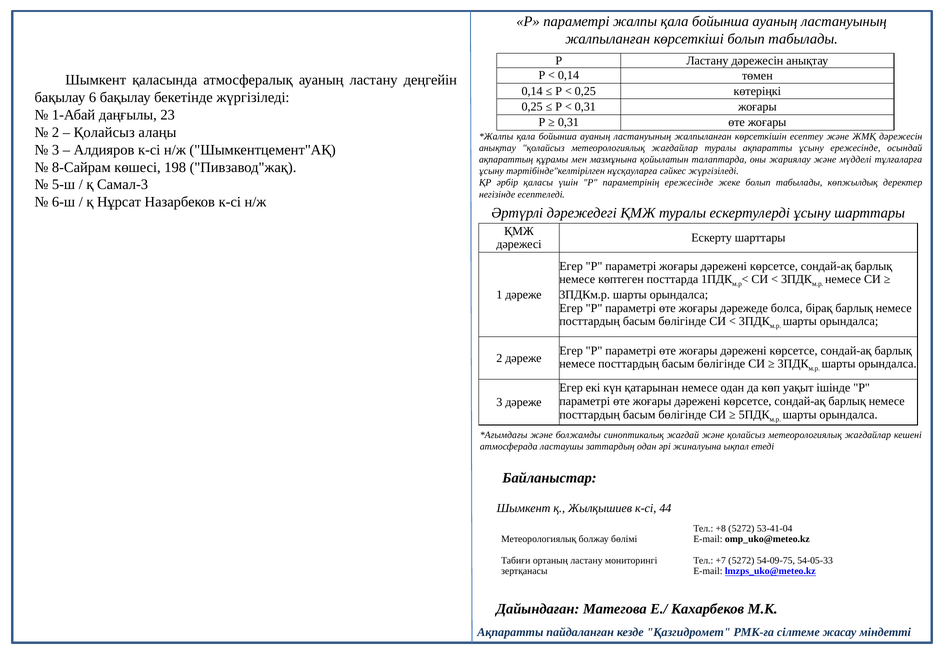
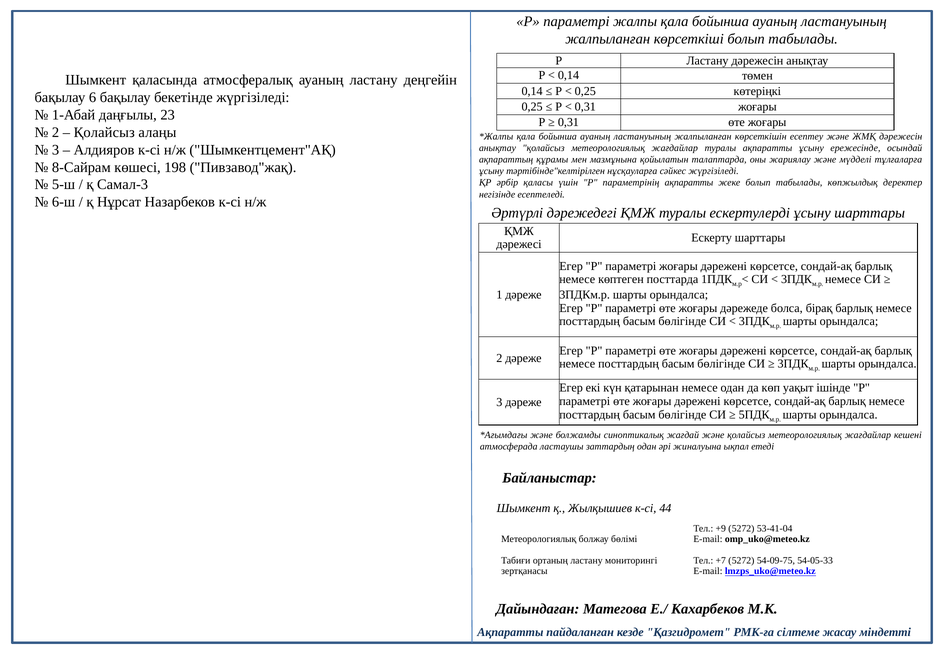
параметрінің ережесінде: ережесінде -> ақпаратты (689, 183)
+8: +8 -> +9 (721, 528)
